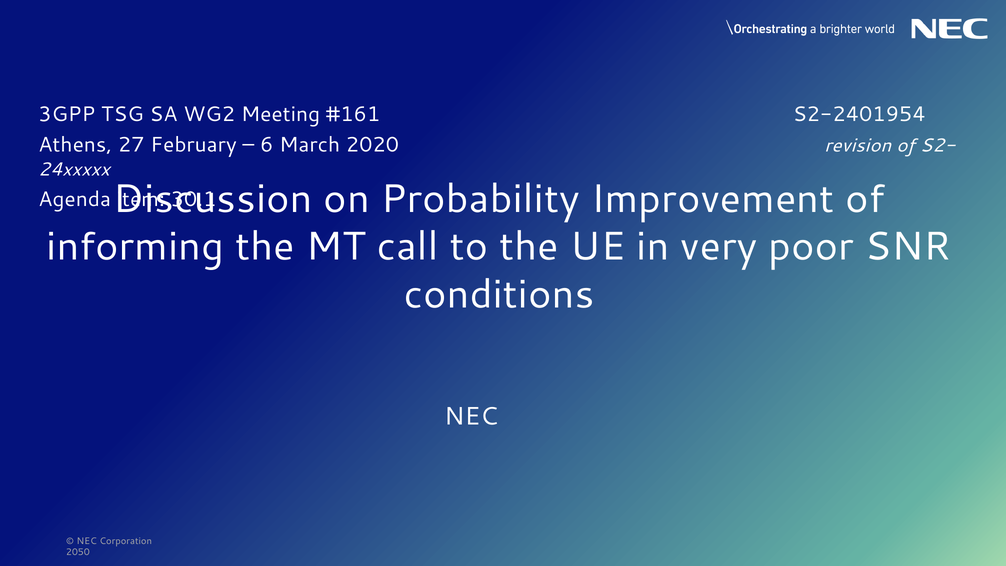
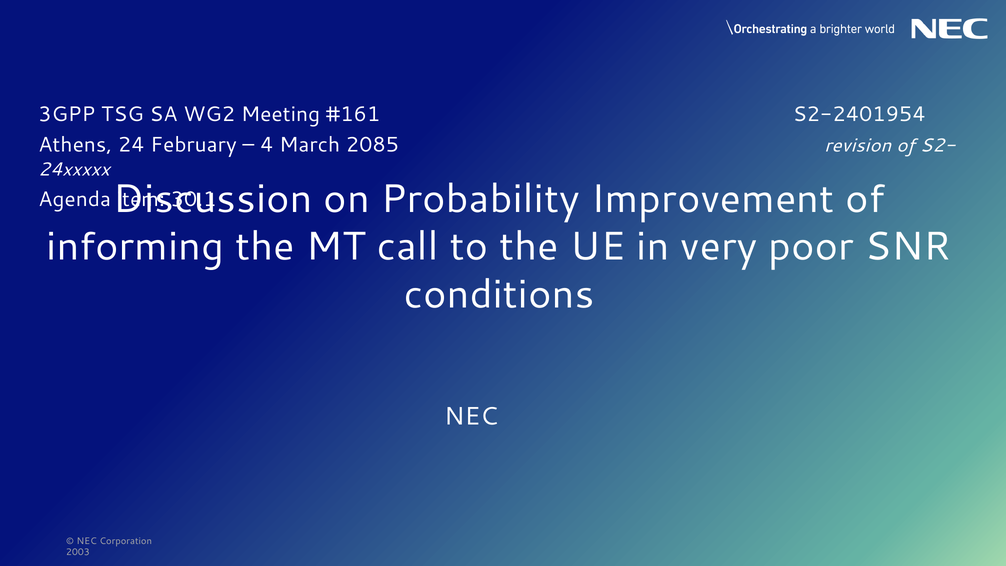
27: 27 -> 24 (131, 145)
6: 6 -> 4 (267, 145)
2020: 2020 -> 2085 (372, 145)
2050: 2050 -> 2003 (78, 552)
